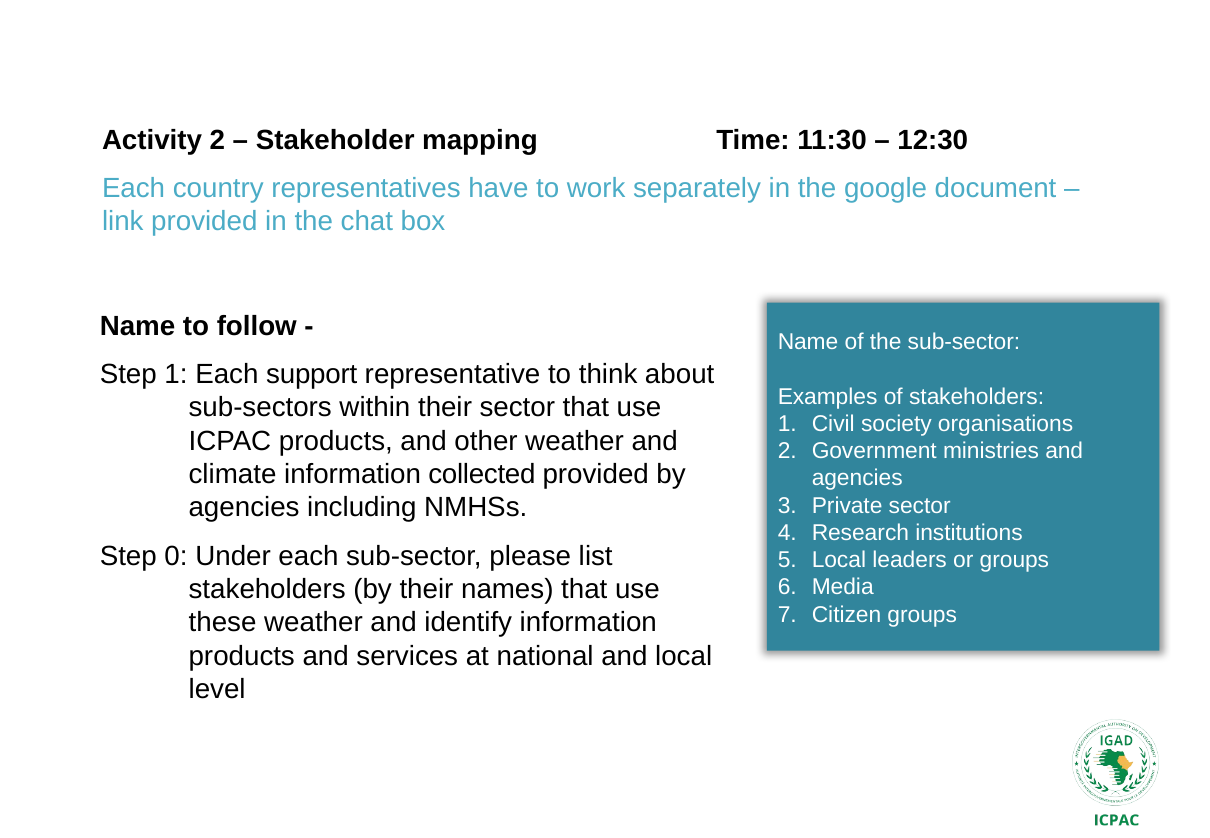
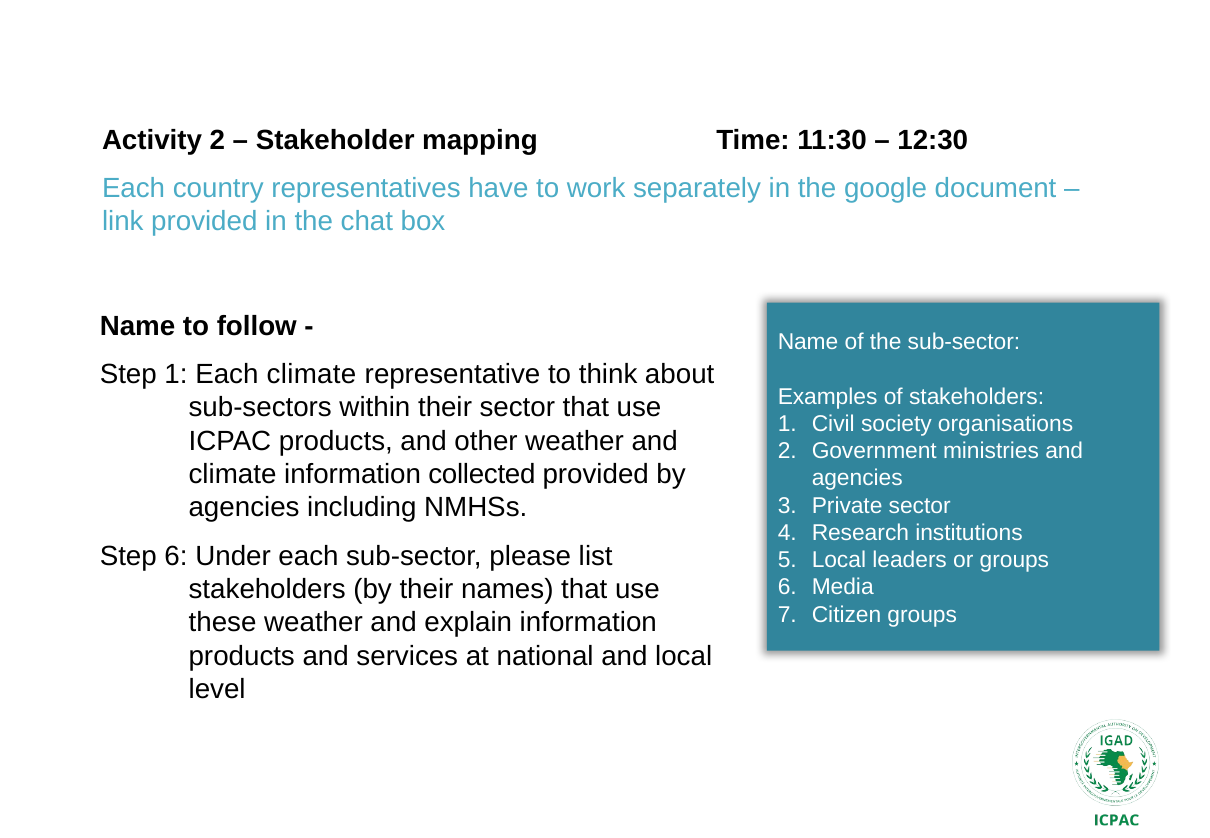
Each support: support -> climate (311, 374)
Step 0: 0 -> 6 (176, 556)
identify: identify -> explain (468, 622)
